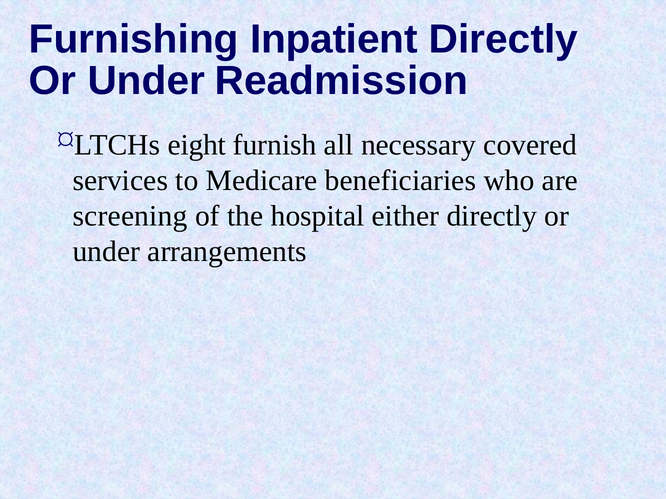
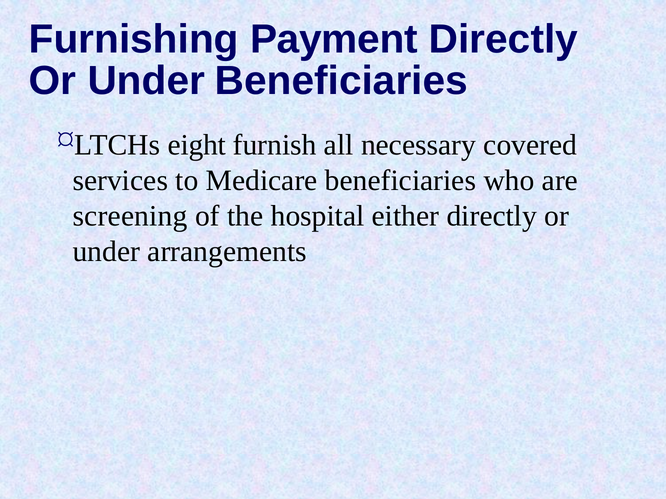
Inpatient: Inpatient -> Payment (334, 39)
Under Readmission: Readmission -> Beneficiaries (341, 81)
